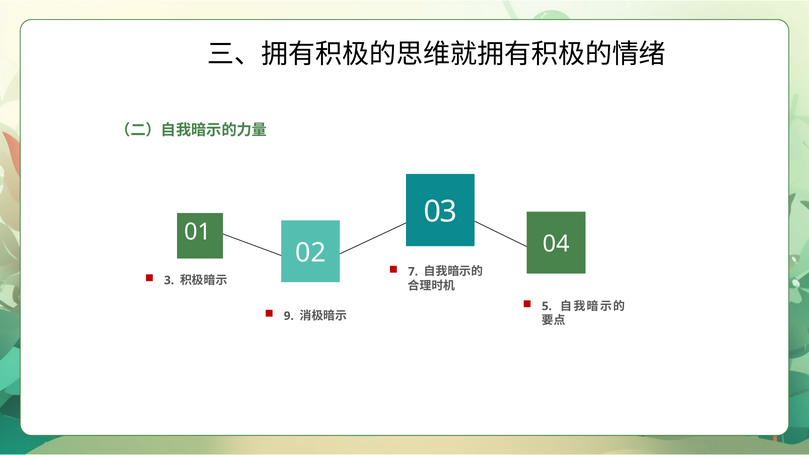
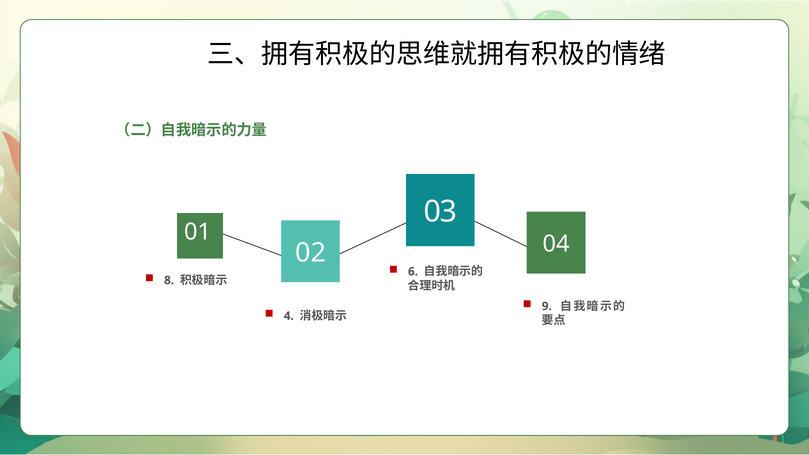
7: 7 -> 6 (413, 272)
3: 3 -> 8 (169, 280)
5: 5 -> 9 (547, 306)
9: 9 -> 4 (289, 316)
